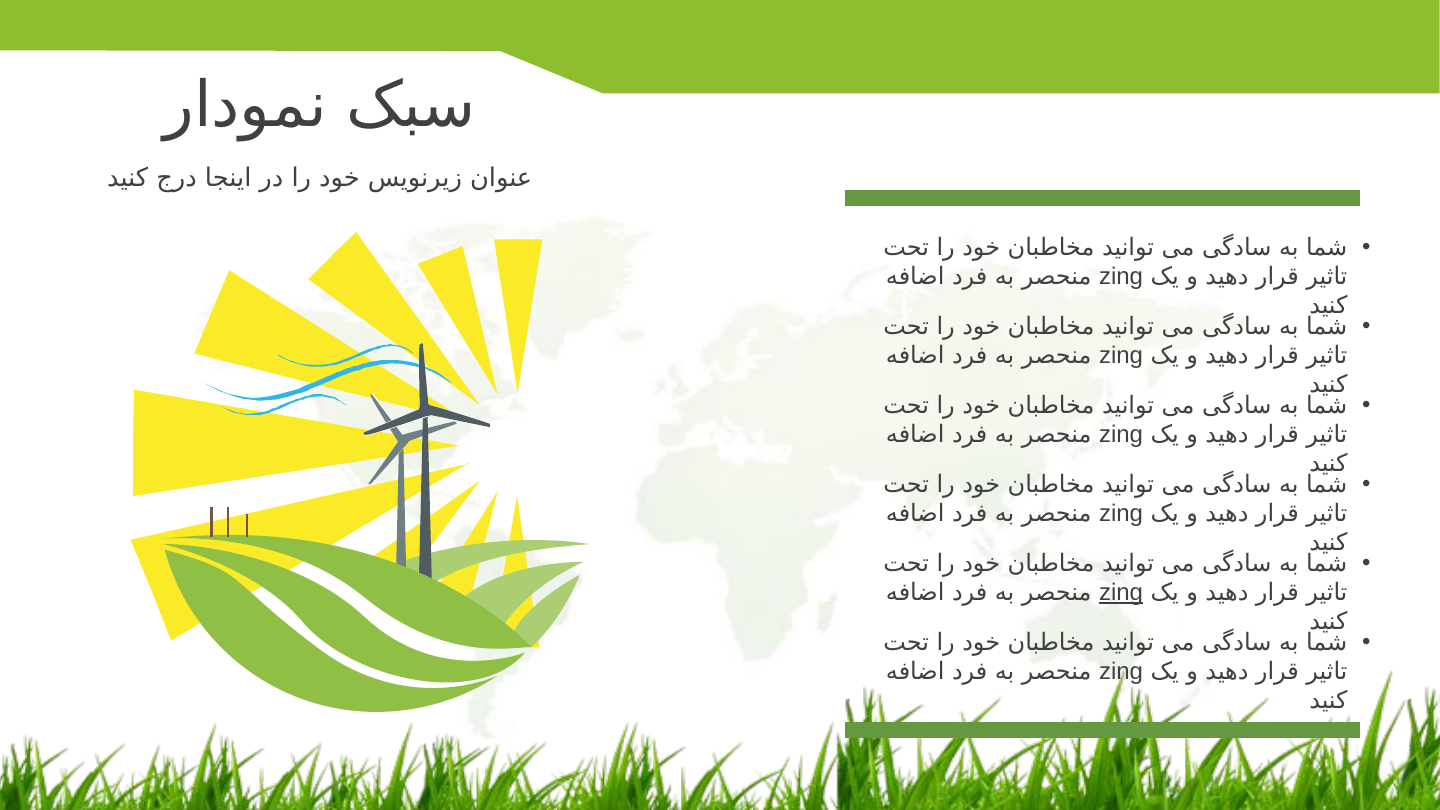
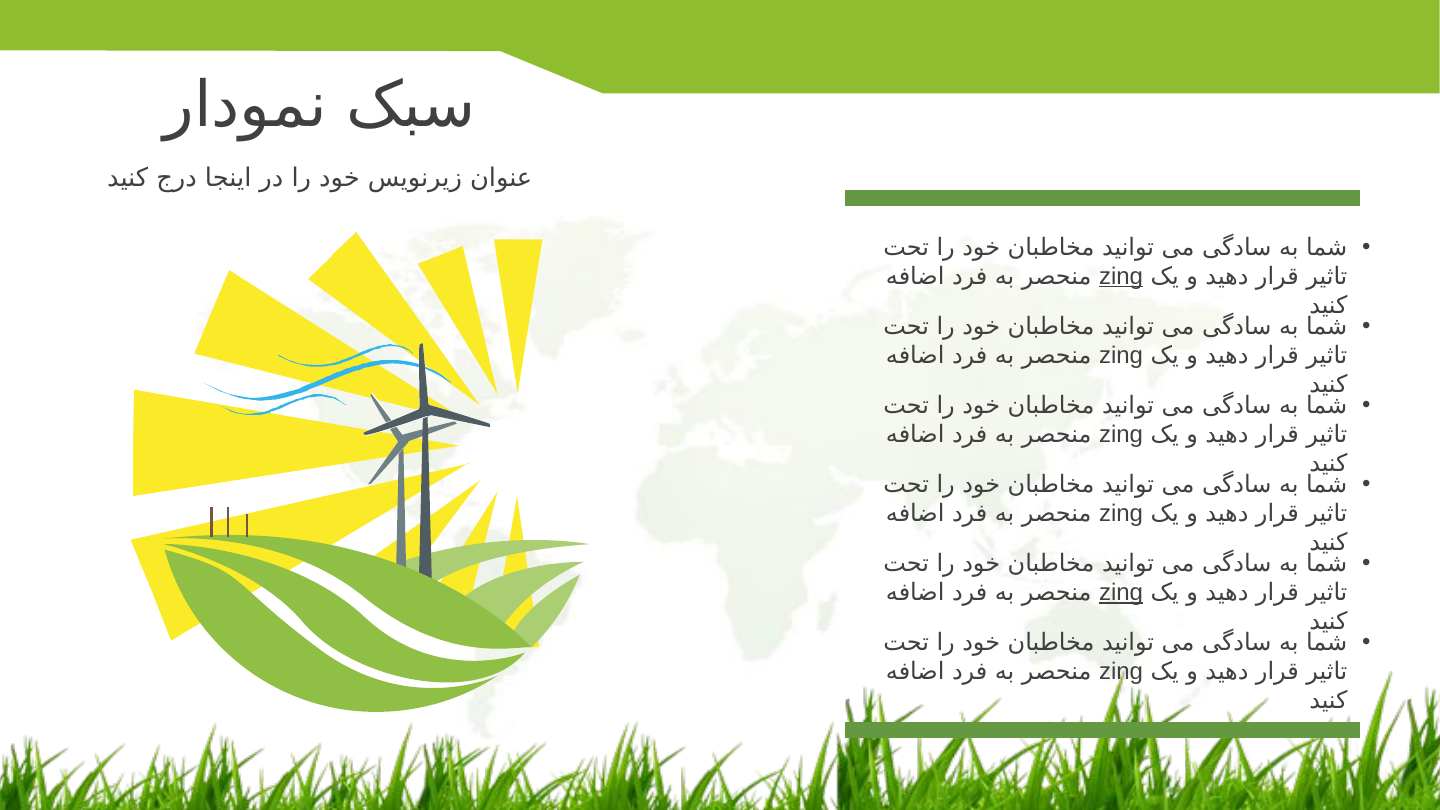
zing underline: none -> present (1121, 276)
